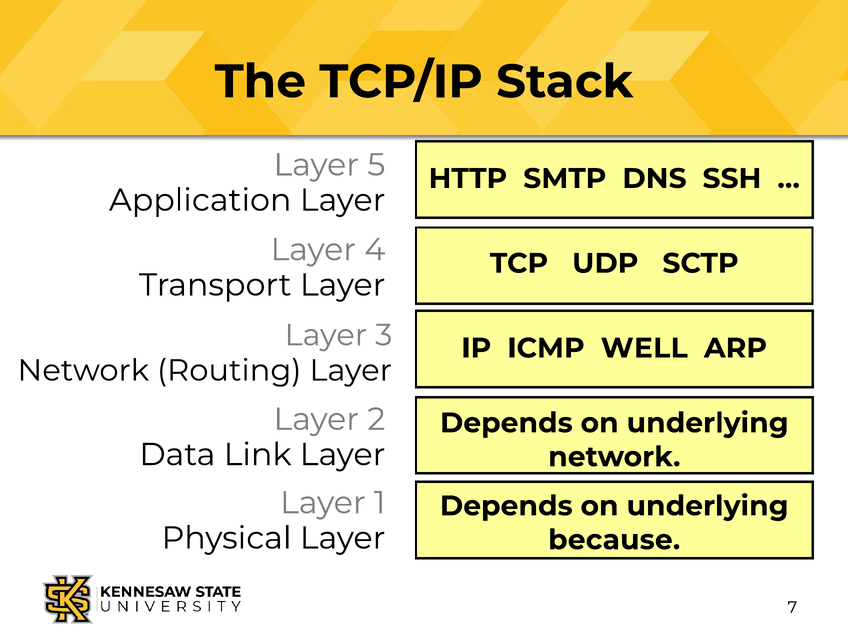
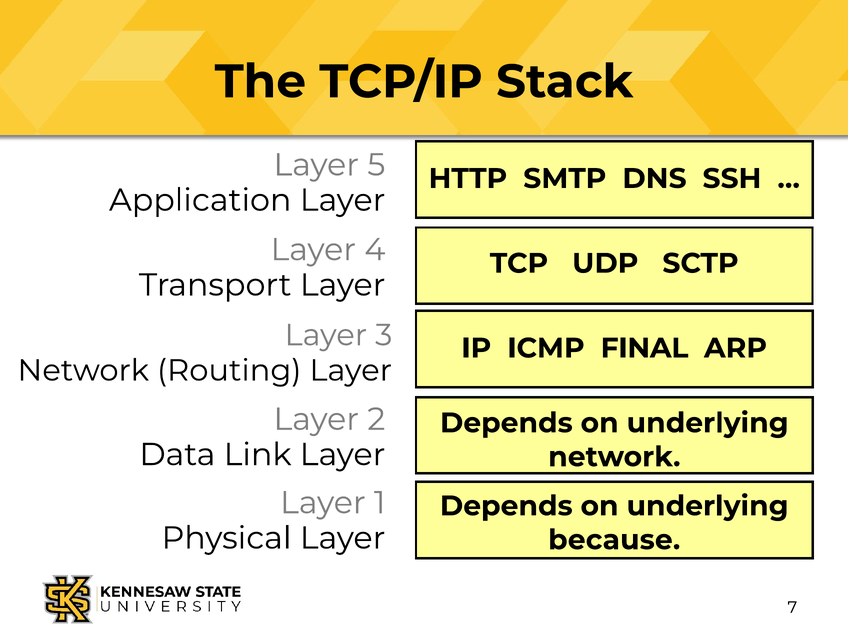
WELL: WELL -> FINAL (644, 348)
